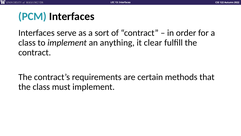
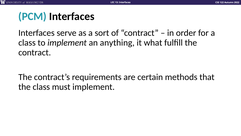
clear: clear -> what (153, 43)
